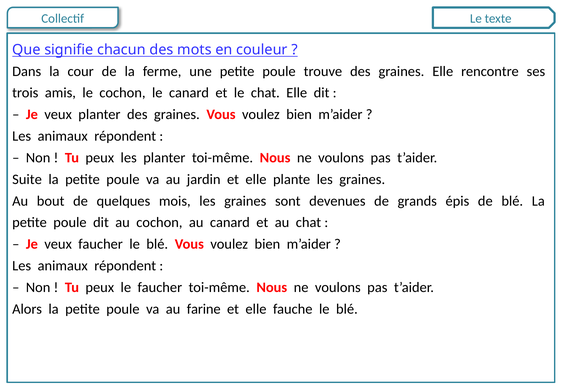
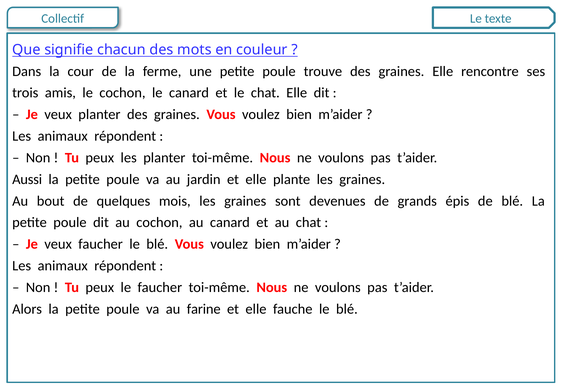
Suite: Suite -> Aussi (27, 179)
